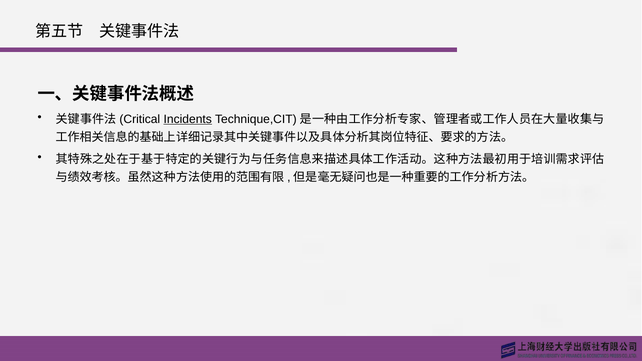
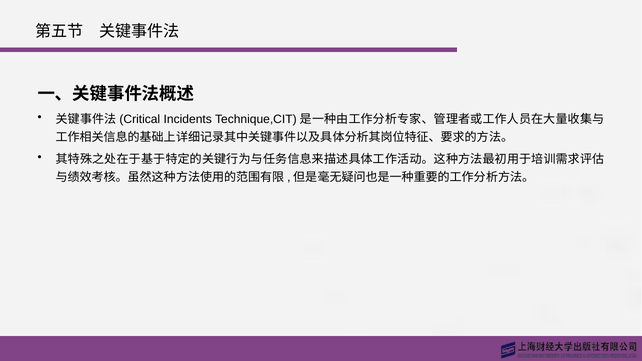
Incidents underline: present -> none (188, 119)
